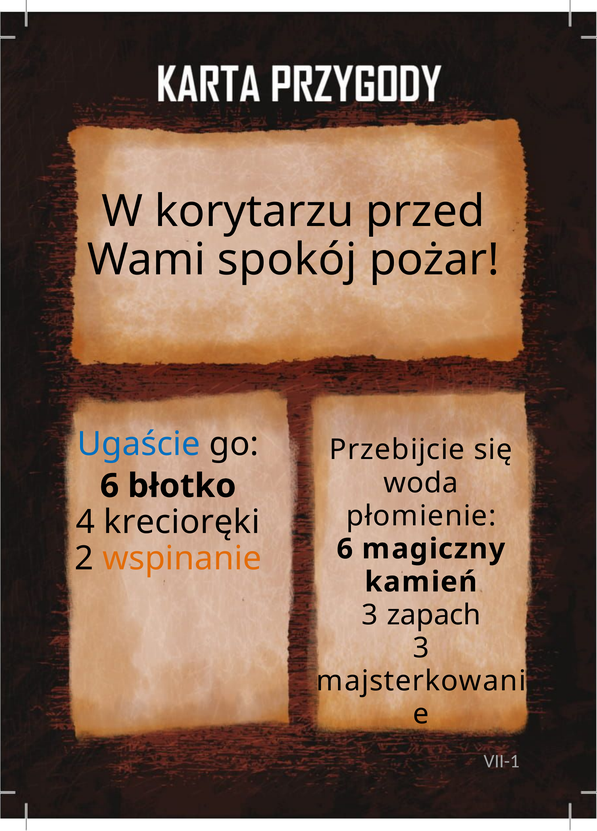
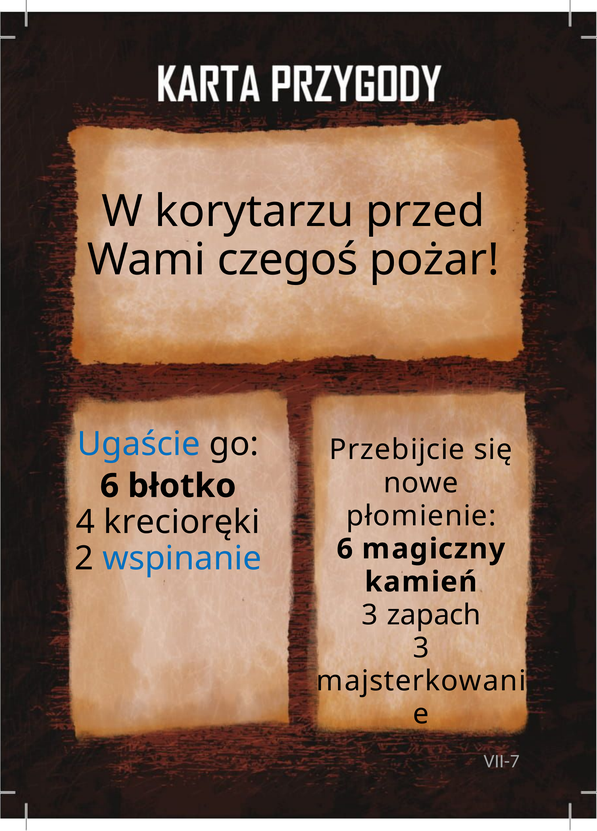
spokój: spokój -> czegoś (288, 260)
woda: woda -> nowe (421, 483)
wspinanie colour: orange -> blue (182, 558)
VII-1: VII-1 -> VII-7 (502, 761)
